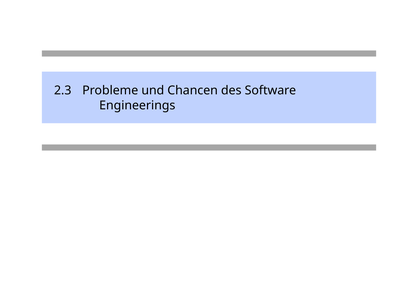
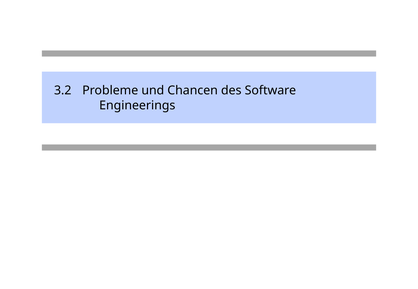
2.3: 2.3 -> 3.2 (63, 90)
